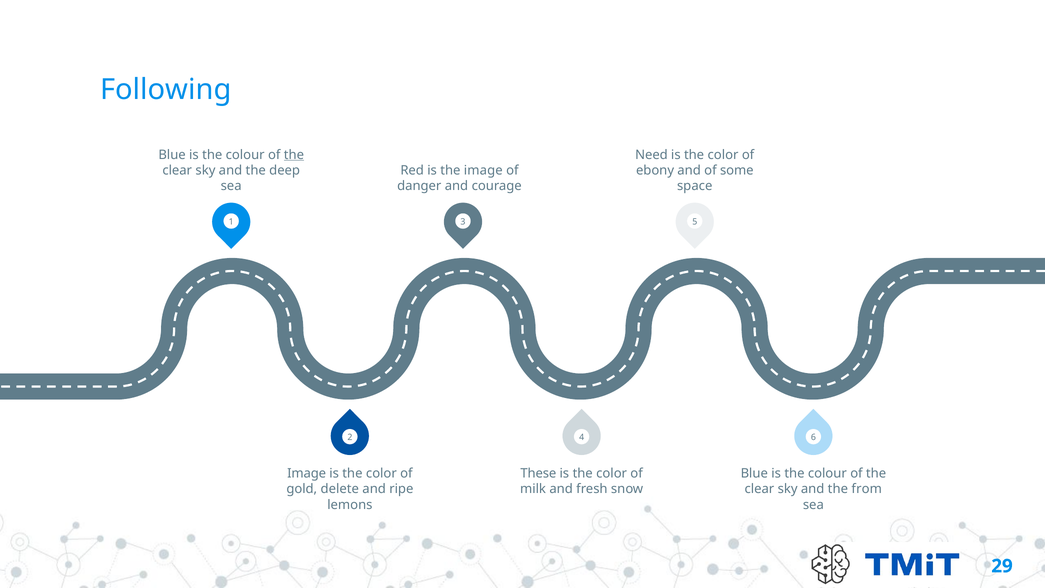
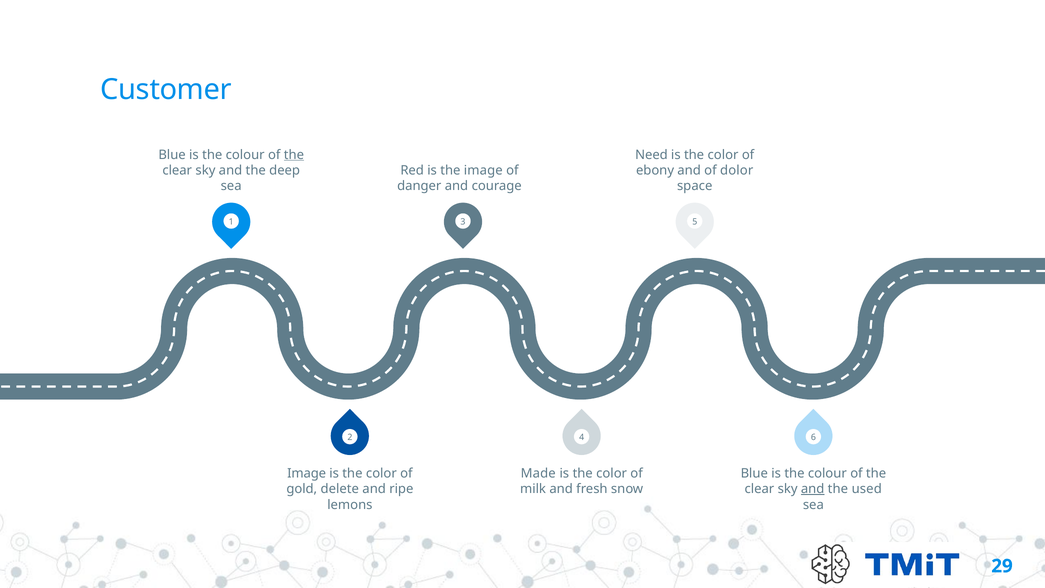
Following: Following -> Customer (166, 90)
some: some -> dolor (737, 170)
These: These -> Made (538, 473)
and underline: none -> present (813, 489)
from: from -> used (867, 489)
